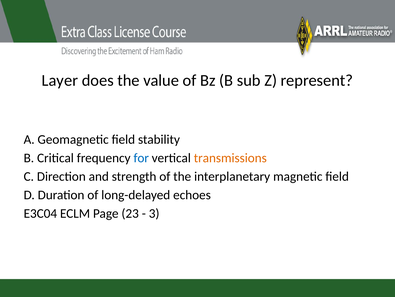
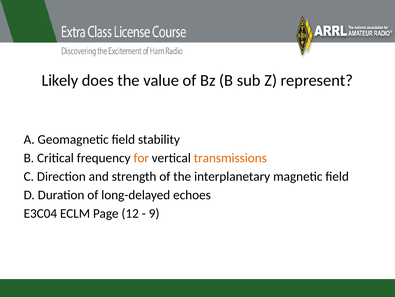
Layer: Layer -> Likely (60, 80)
for colour: blue -> orange (141, 158)
23: 23 -> 12 (130, 213)
3: 3 -> 9 (154, 213)
